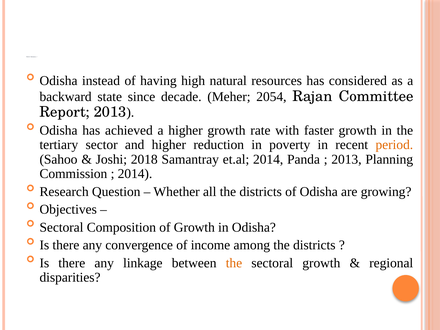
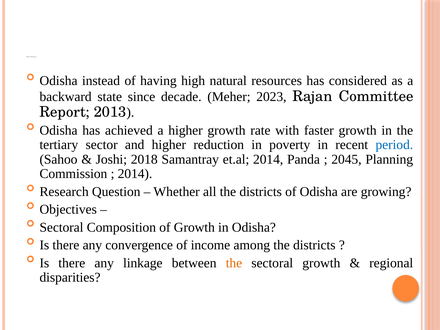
2054: 2054 -> 2023 (271, 97)
period colour: orange -> blue (394, 145)
2013: 2013 -> 2045 (346, 159)
